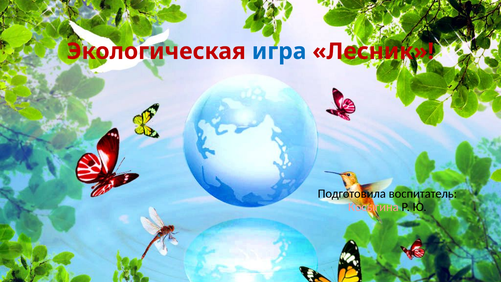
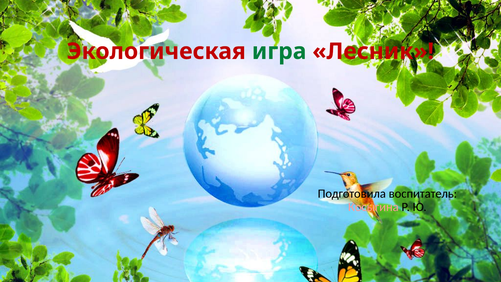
игра colour: blue -> green (279, 51)
